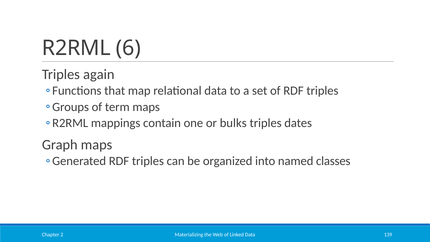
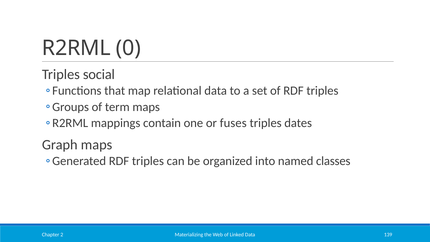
6: 6 -> 0 (128, 48)
again: again -> social (99, 74)
bulks: bulks -> fuses (233, 123)
